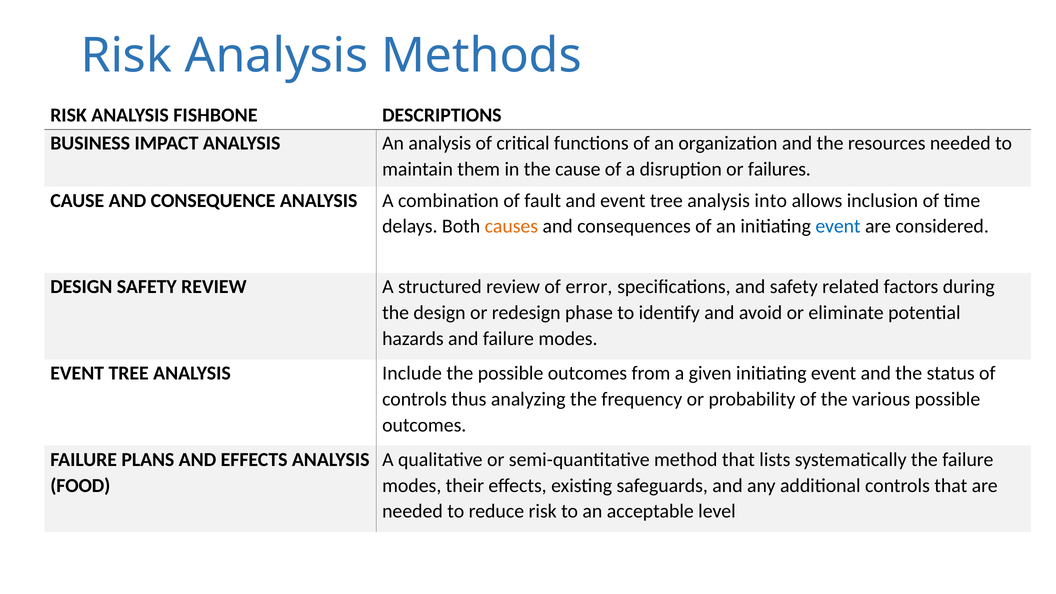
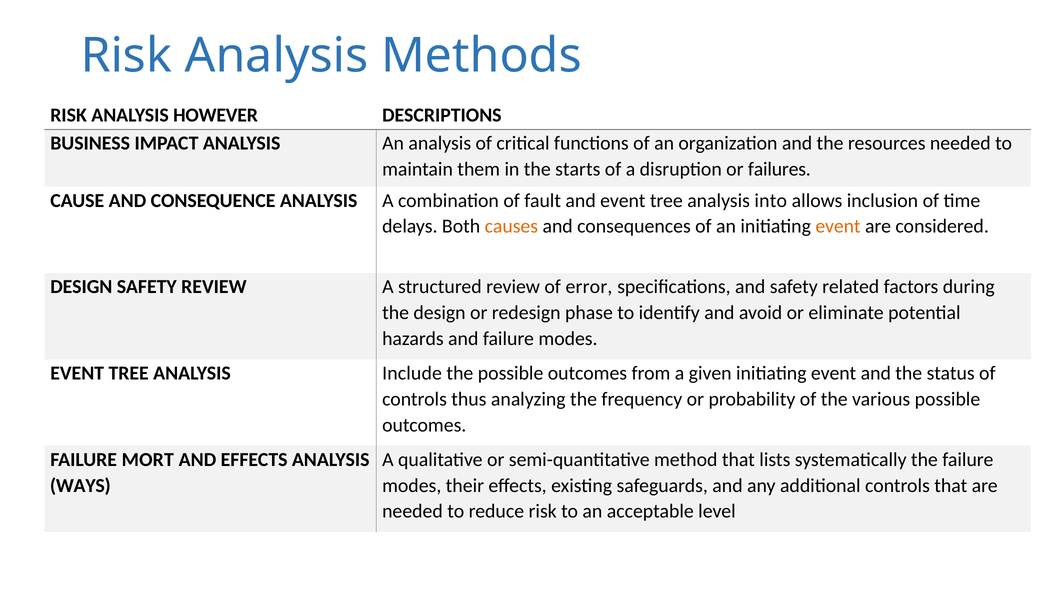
FISHBONE: FISHBONE -> HOWEVER (216, 115)
the cause: cause -> starts (578, 169)
event colour: blue -> orange (838, 226)
PLANS: PLANS -> MORT (148, 460)
FOOD: FOOD -> WAYS (80, 486)
